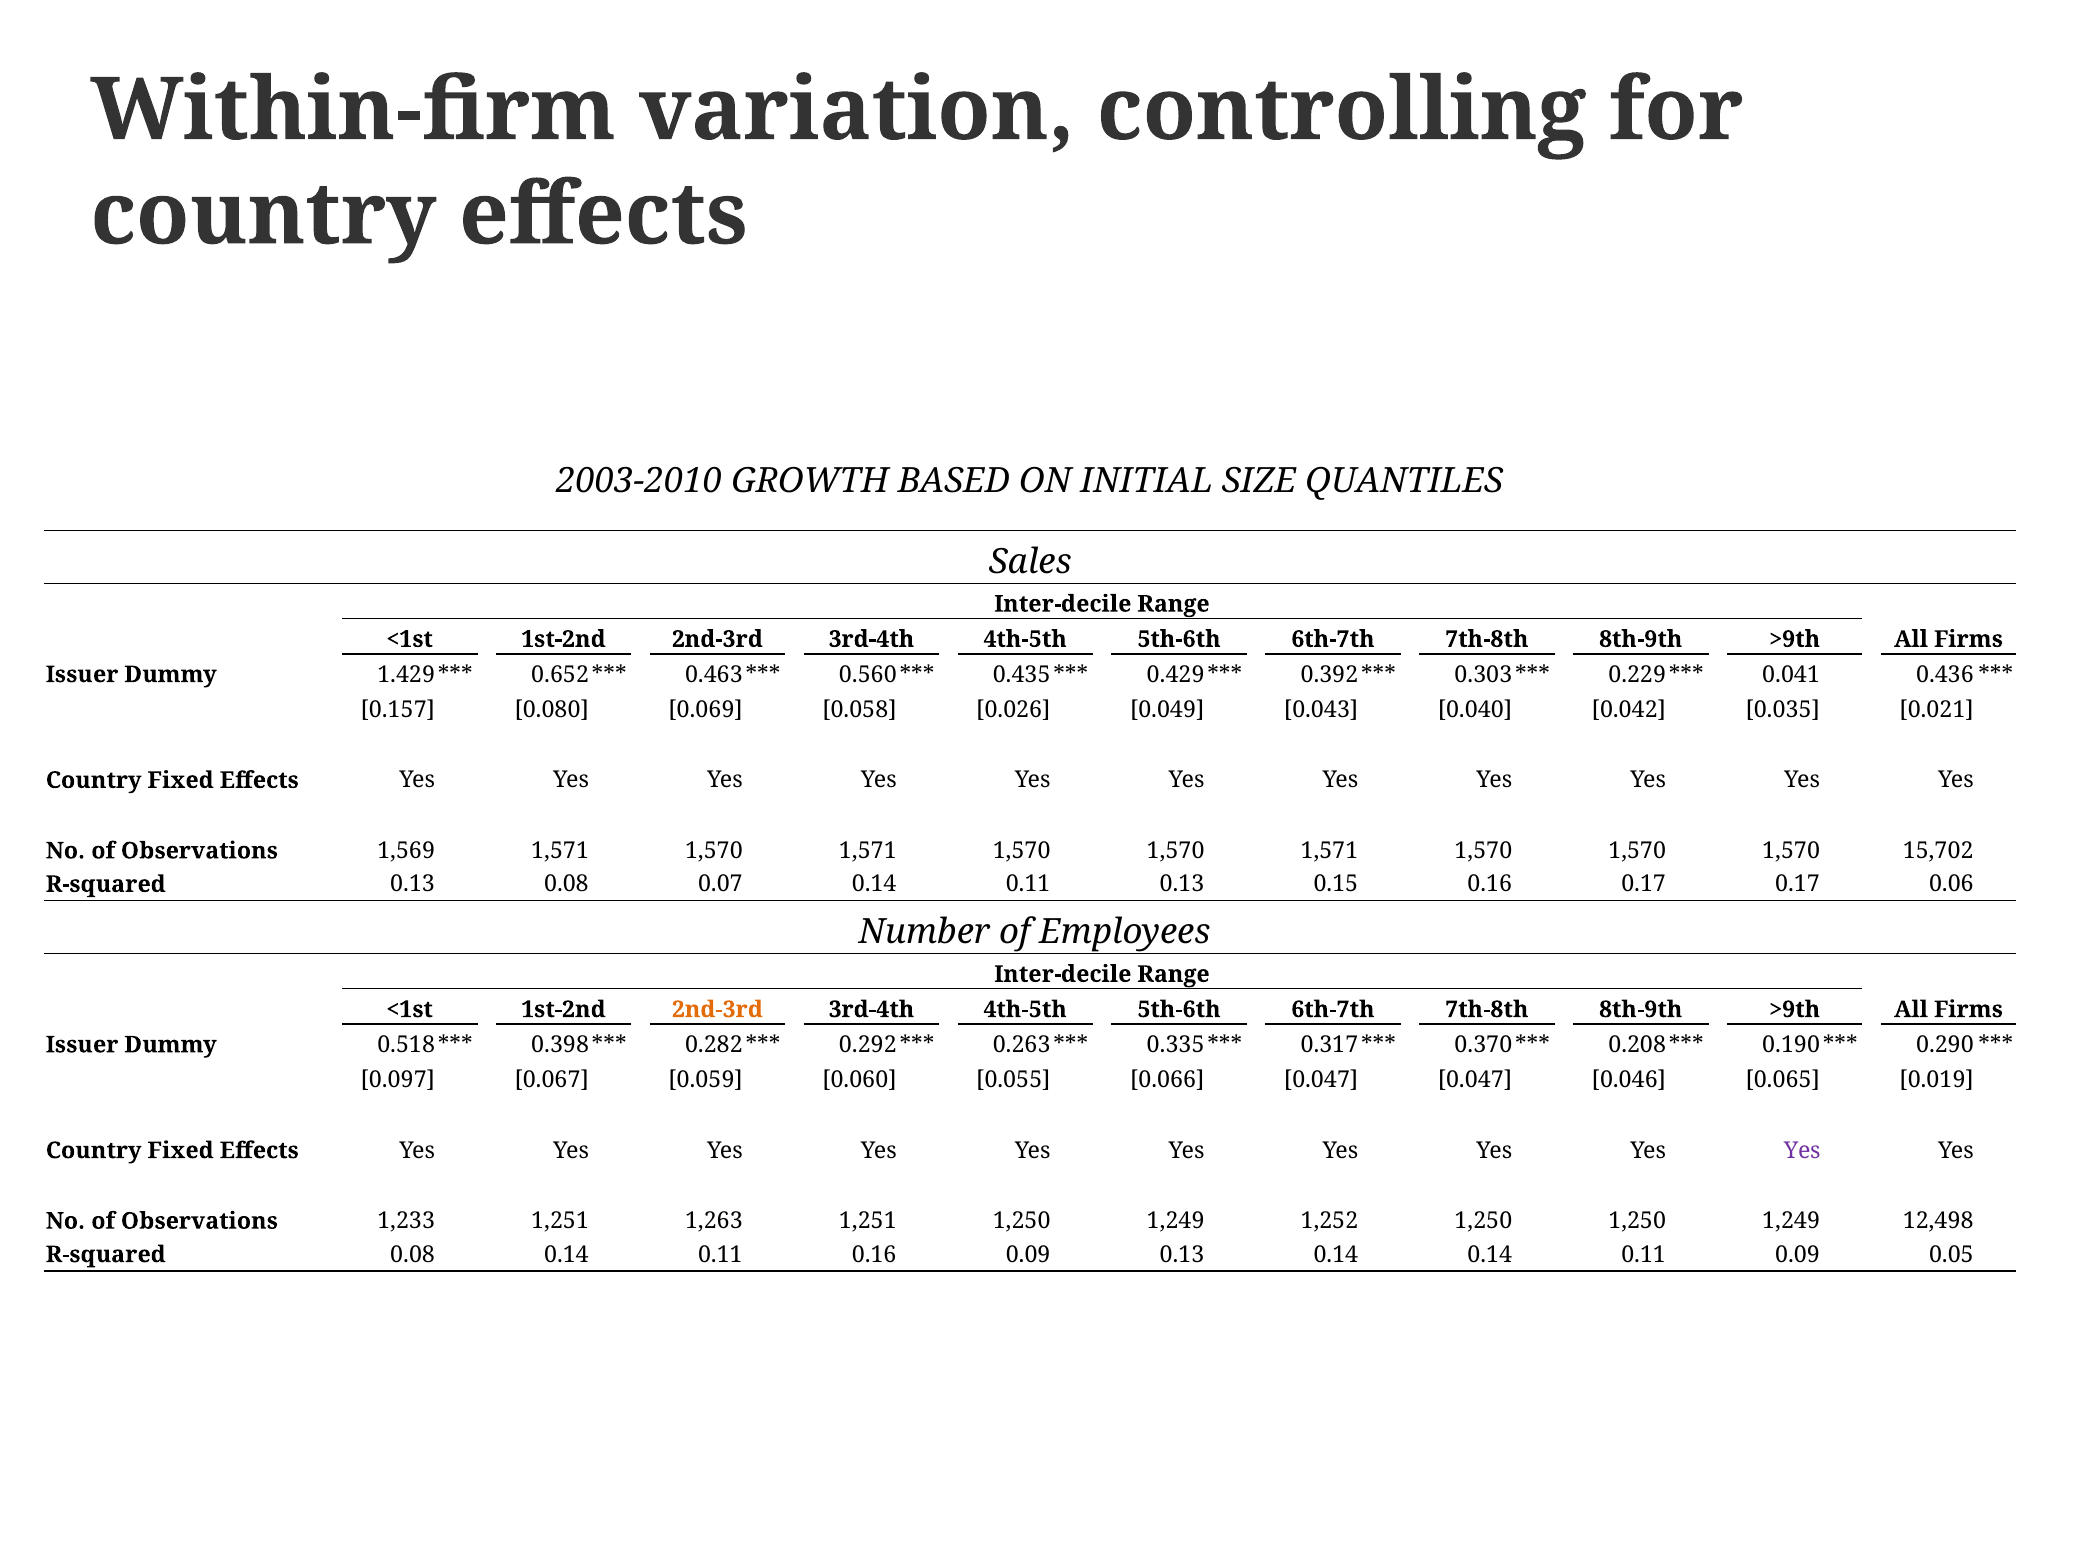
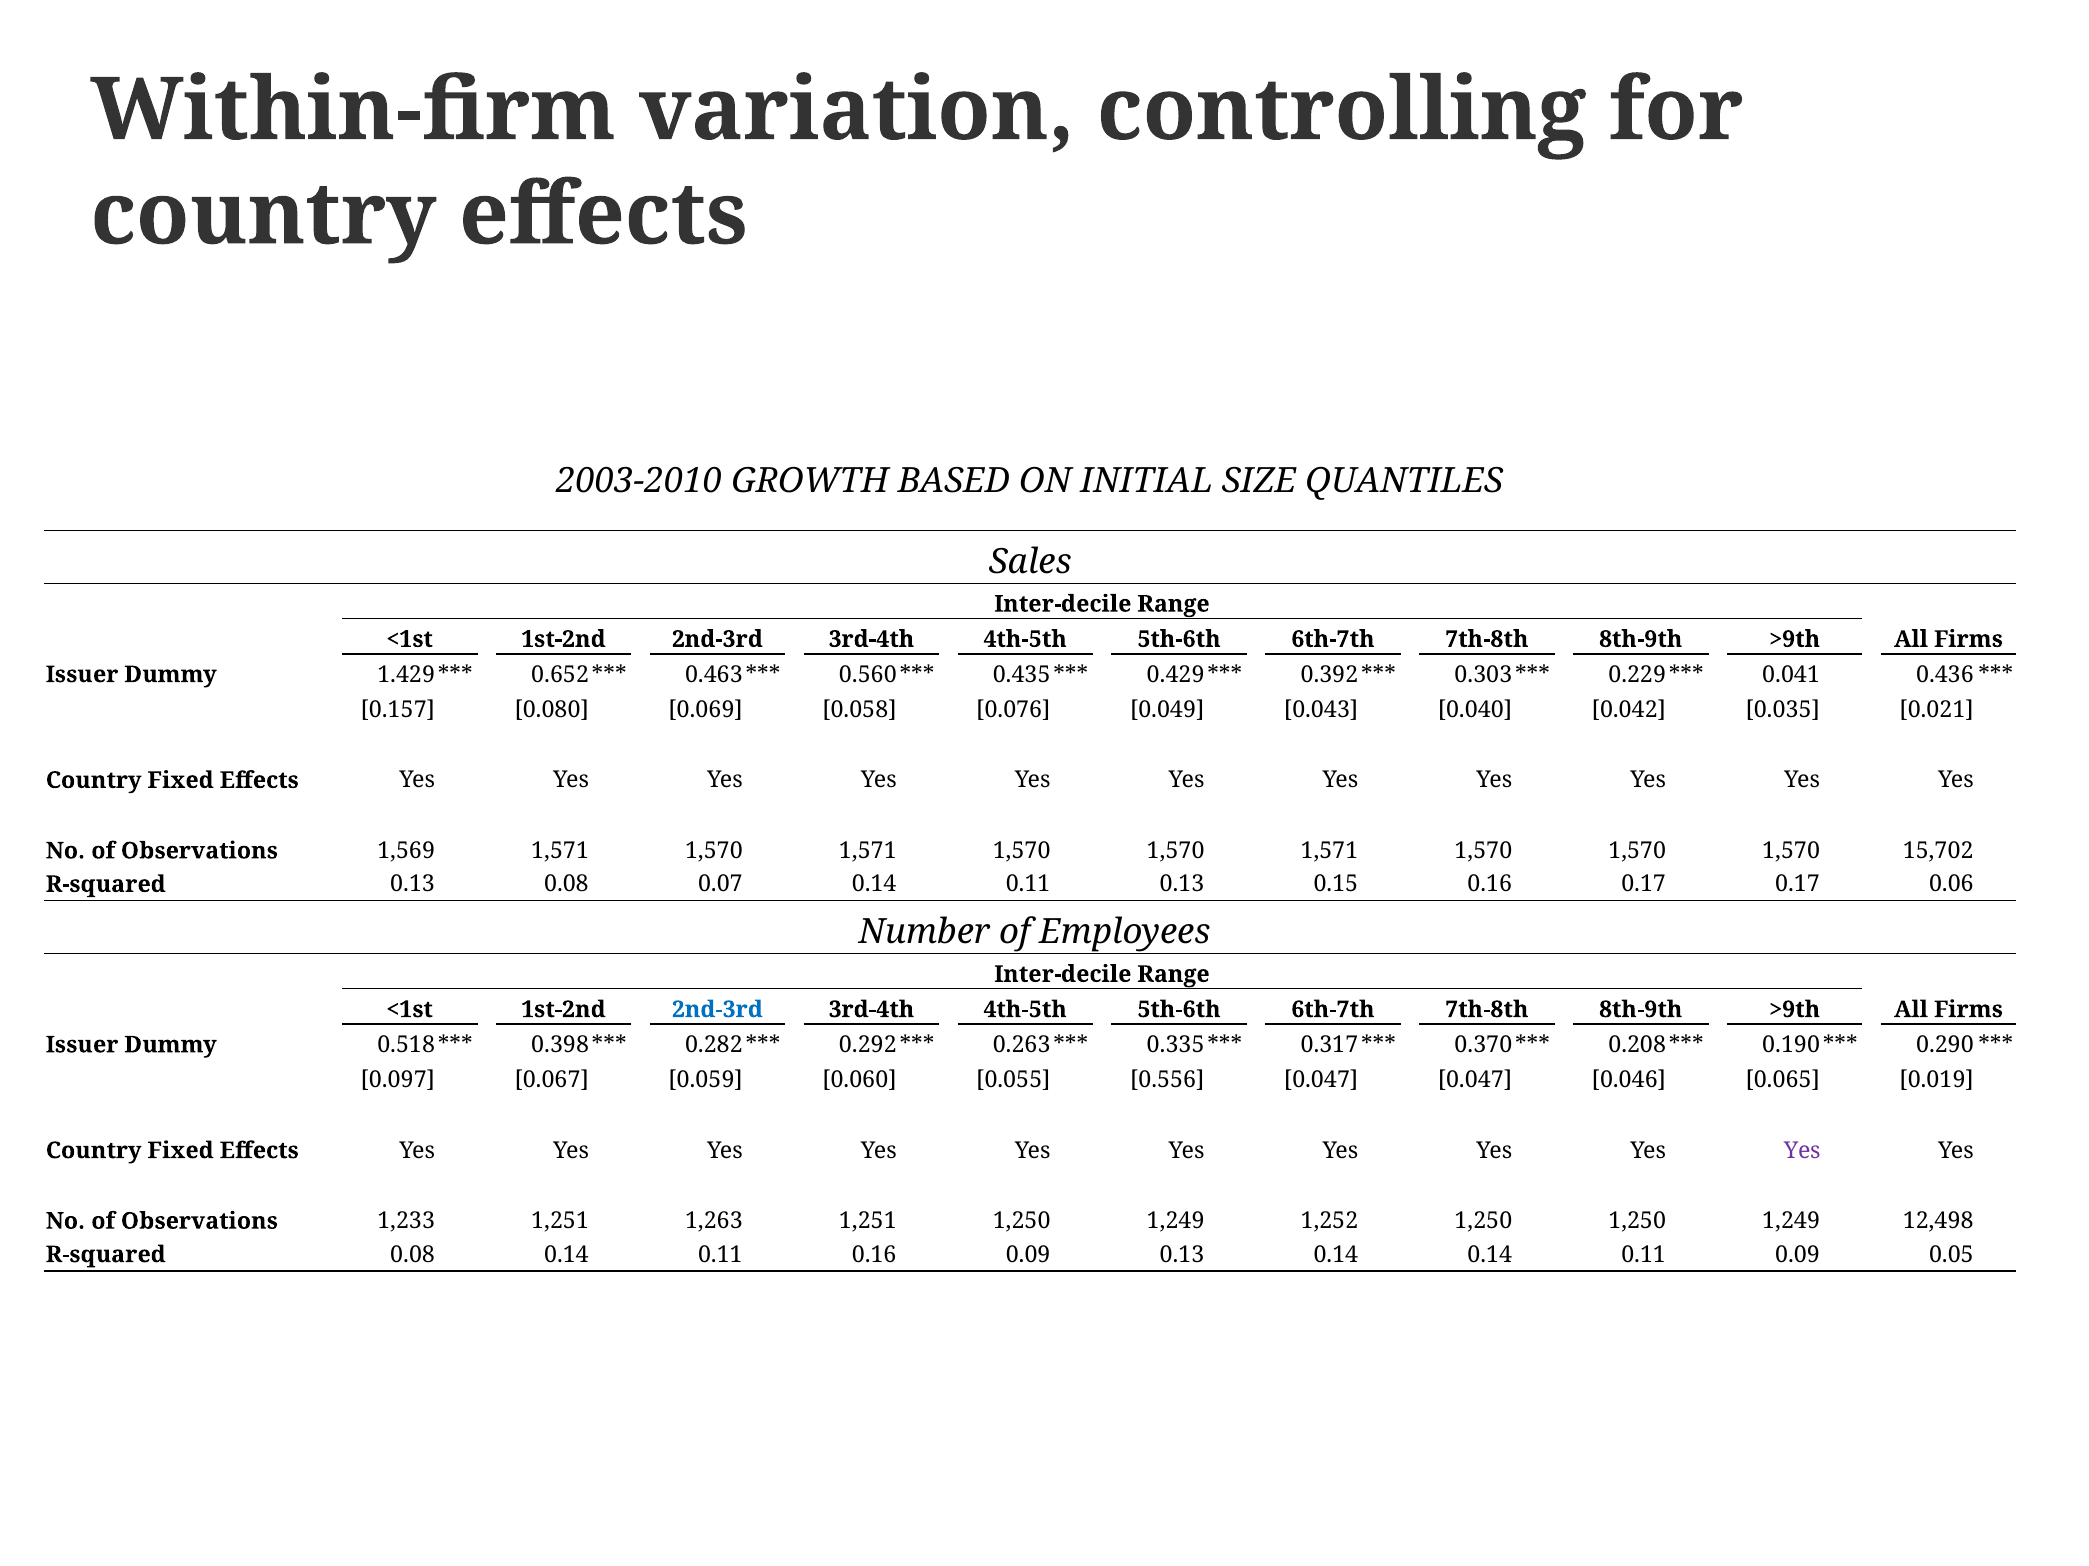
0.026: 0.026 -> 0.076 (1013, 710)
2nd-3rd colour: orange -> blue (717, 1010)
0.066: 0.066 -> 0.556 (1167, 1081)
